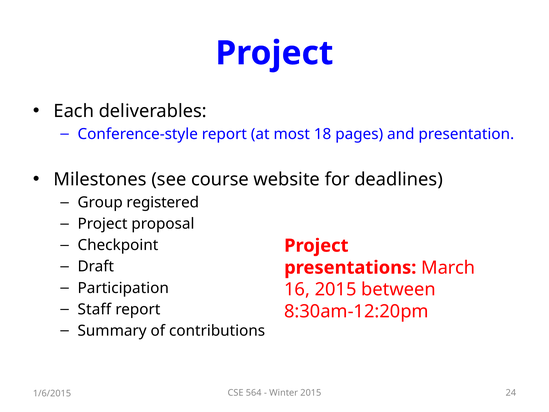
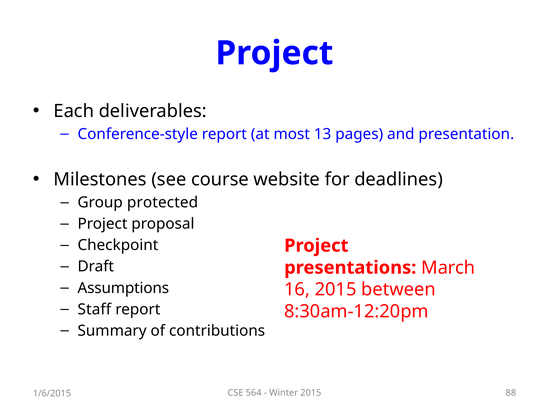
18: 18 -> 13 (323, 134)
registered: registered -> protected (163, 202)
Participation: Participation -> Assumptions (123, 288)
24: 24 -> 88 (511, 392)
